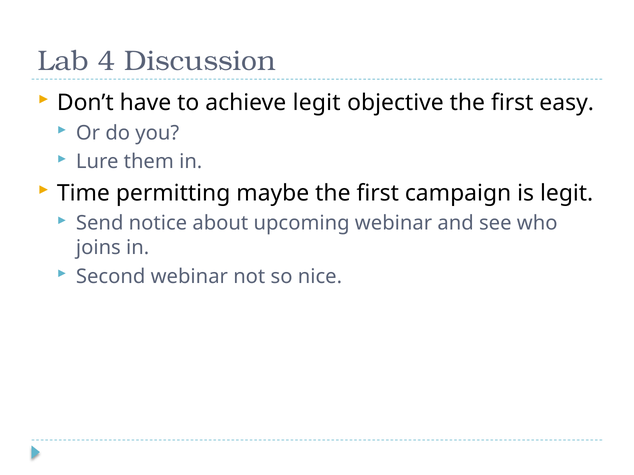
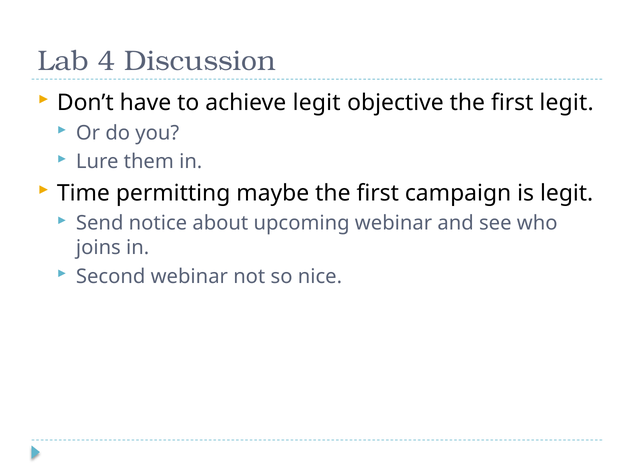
first easy: easy -> legit (567, 103)
